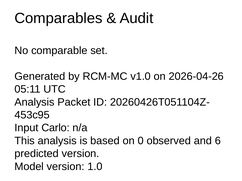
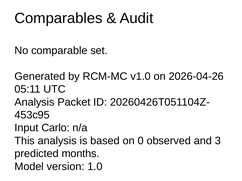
6: 6 -> 3 (218, 141)
predicted version: version -> months (81, 154)
